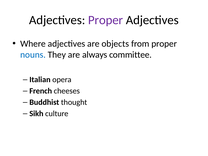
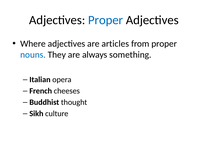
Proper colour: purple -> blue (106, 20)
objects: objects -> articles (115, 44)
committee: committee -> something (130, 55)
